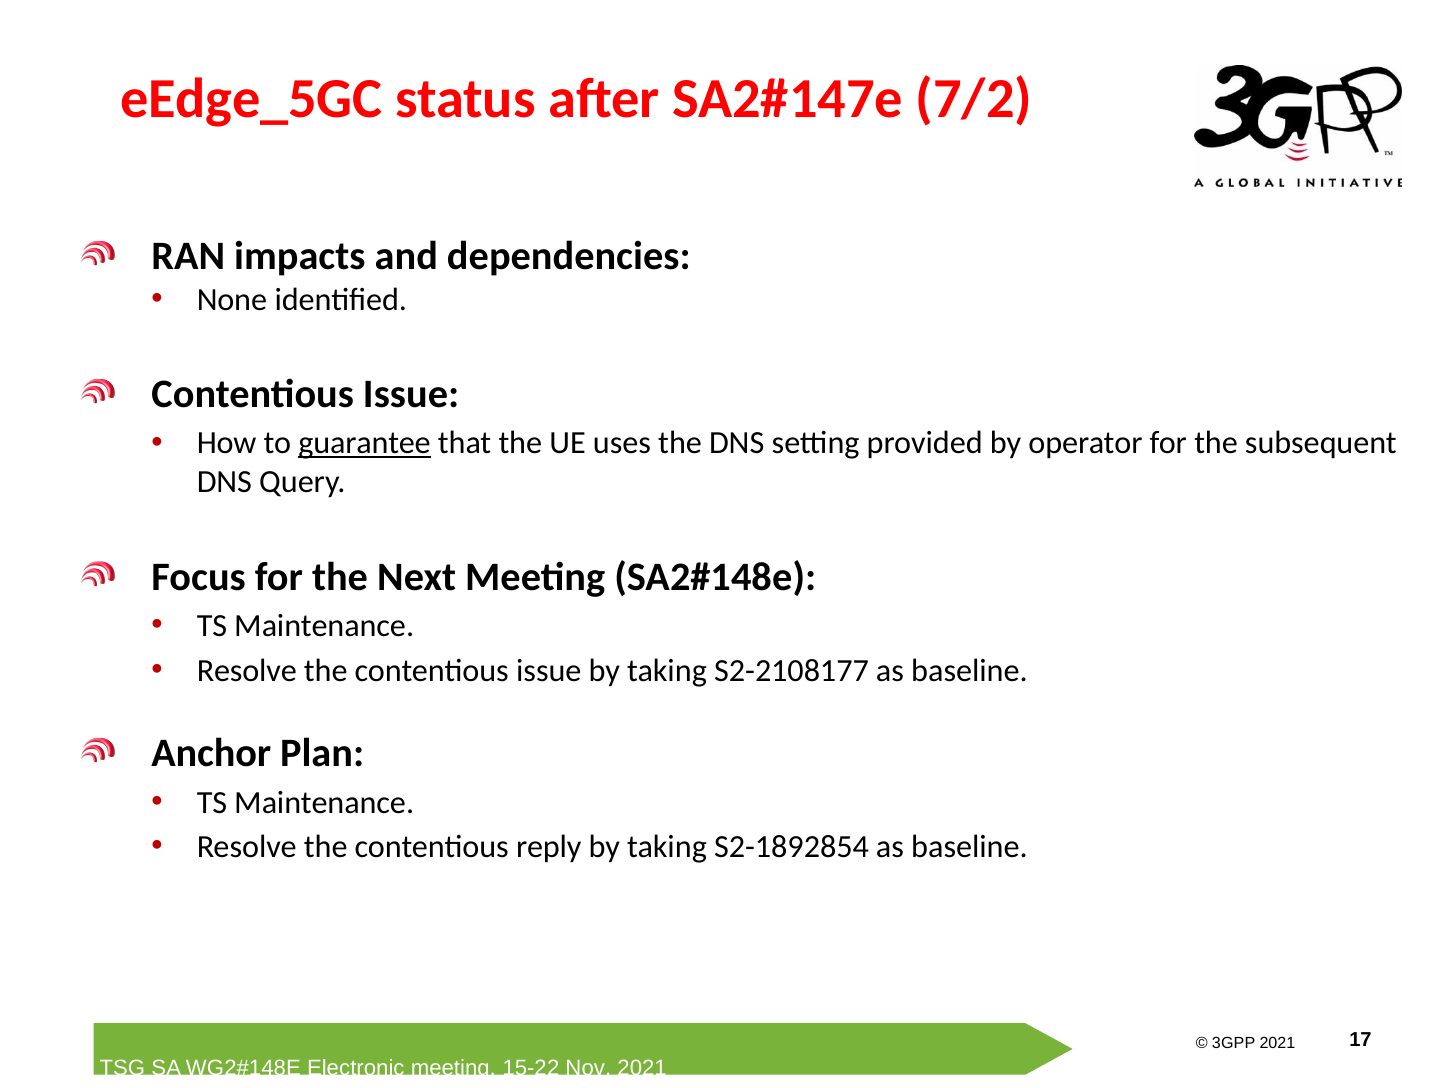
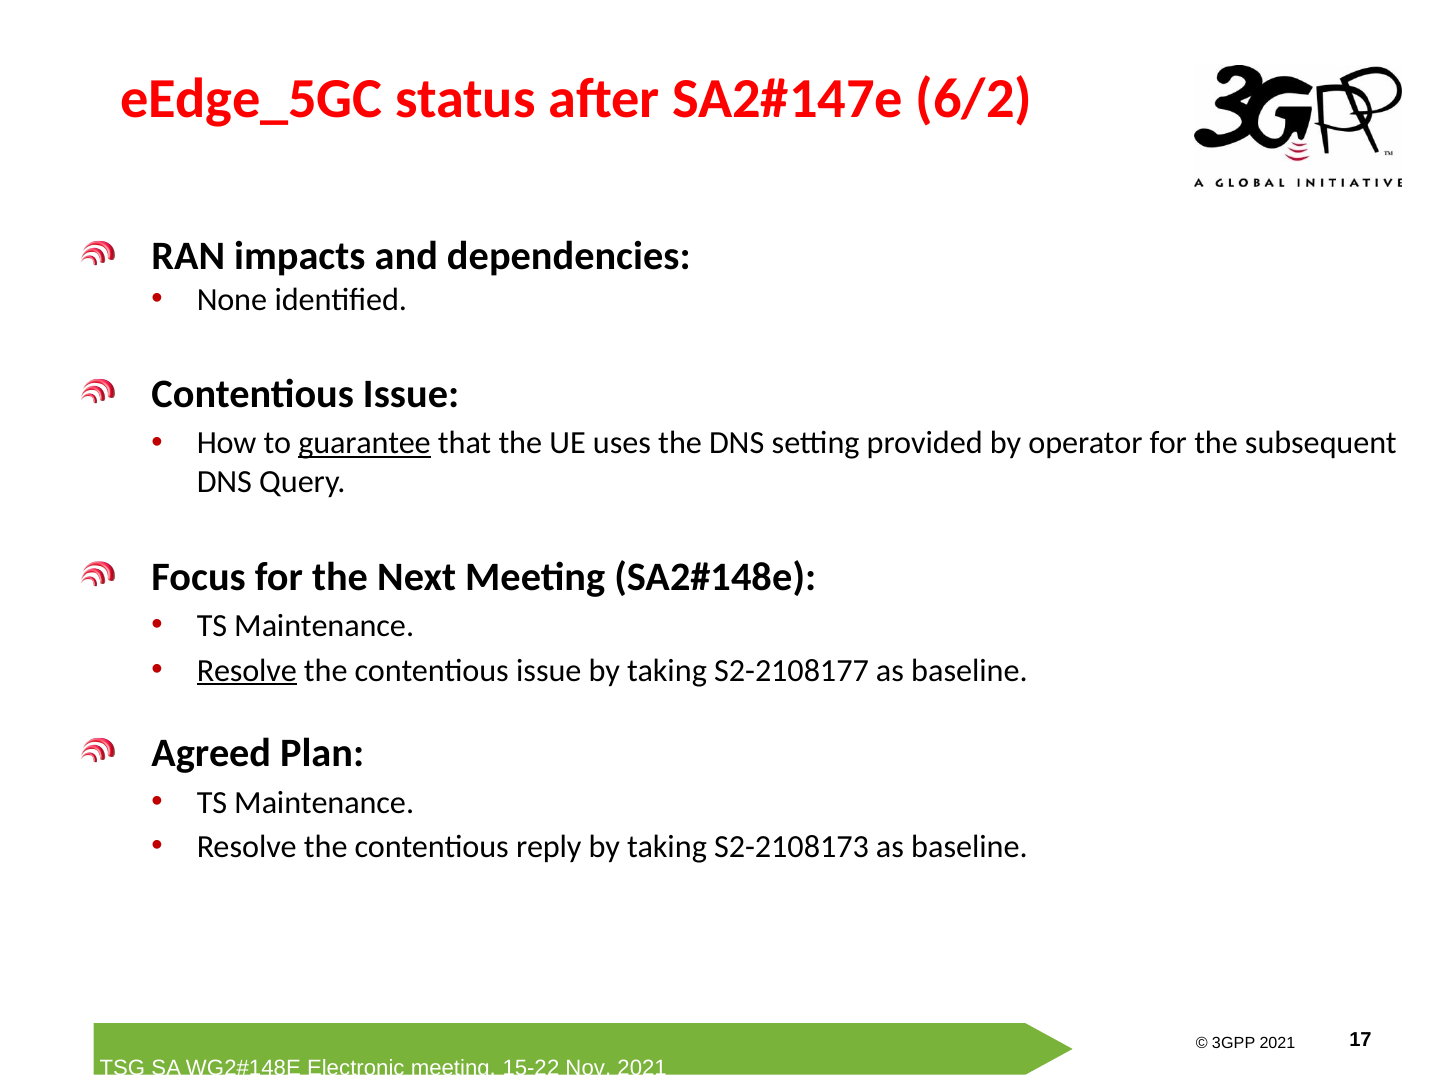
7/2: 7/2 -> 6/2 (974, 99)
Resolve underline: none -> present (247, 671)
Anchor: Anchor -> Agreed (211, 754)
S2-1892854: S2-1892854 -> S2-2108173 (791, 847)
